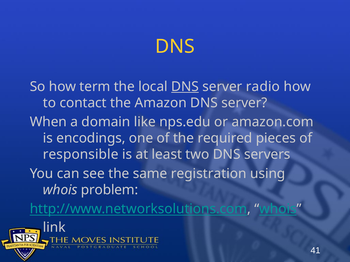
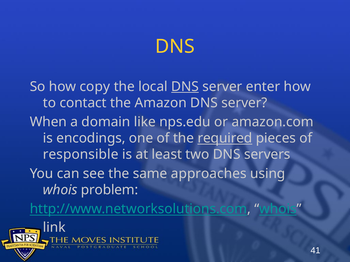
term: term -> copy (95, 87)
radio: radio -> enter (263, 87)
required underline: none -> present (225, 138)
registration: registration -> approaches (209, 174)
